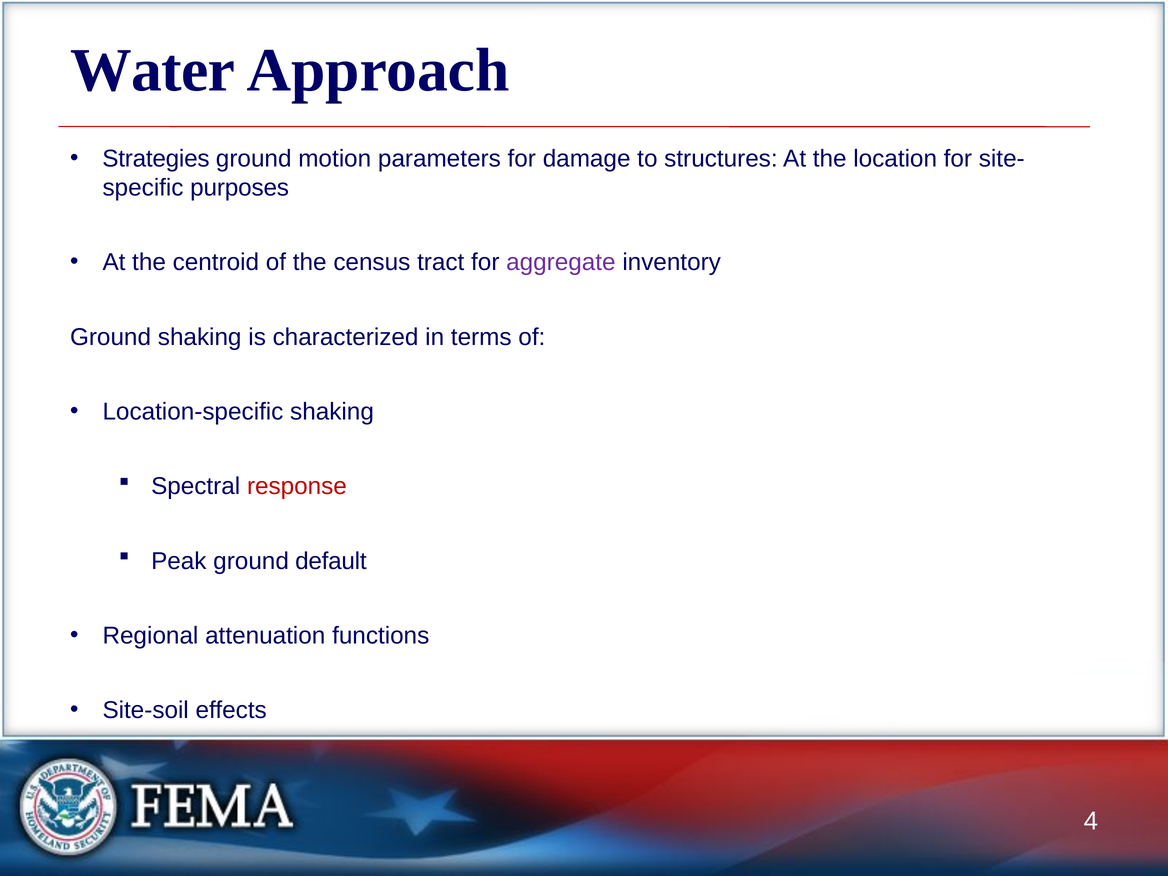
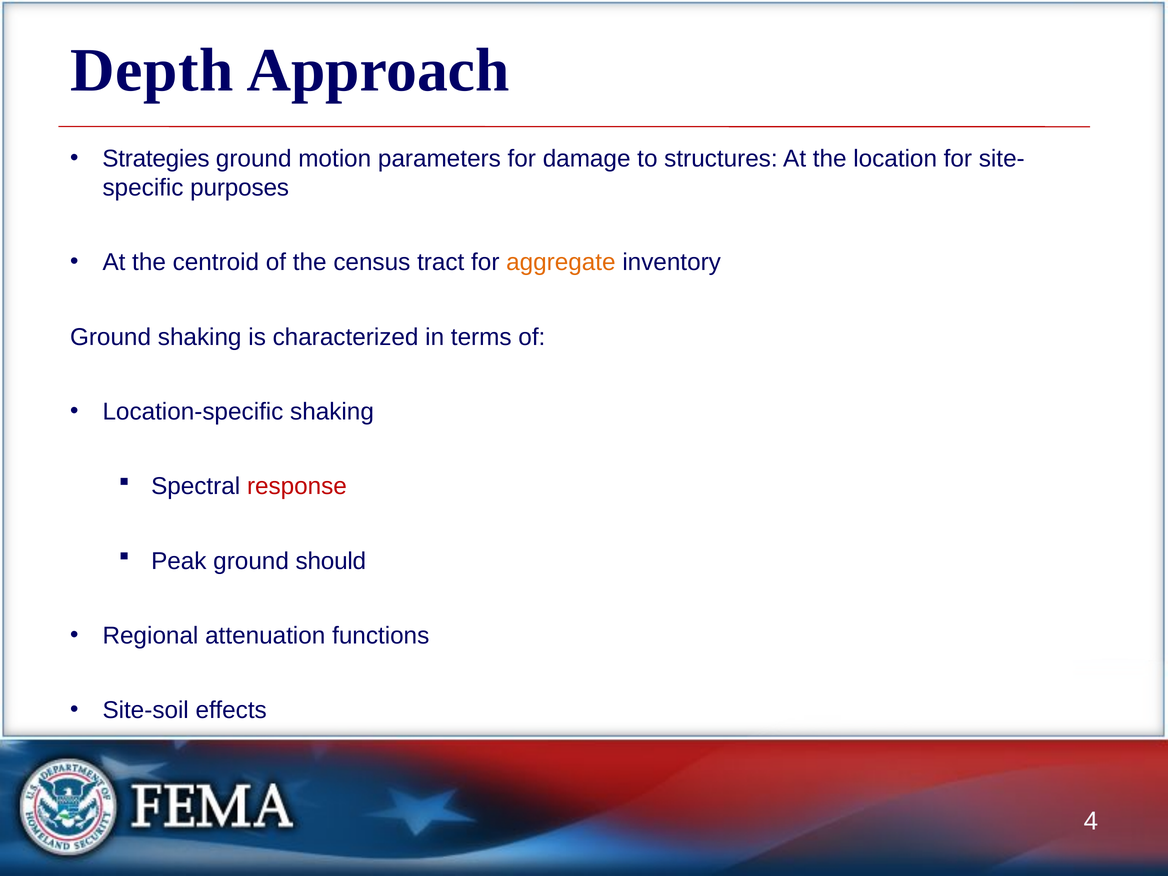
Water: Water -> Depth (152, 70)
aggregate colour: purple -> orange (561, 262)
default: default -> should (331, 561)
